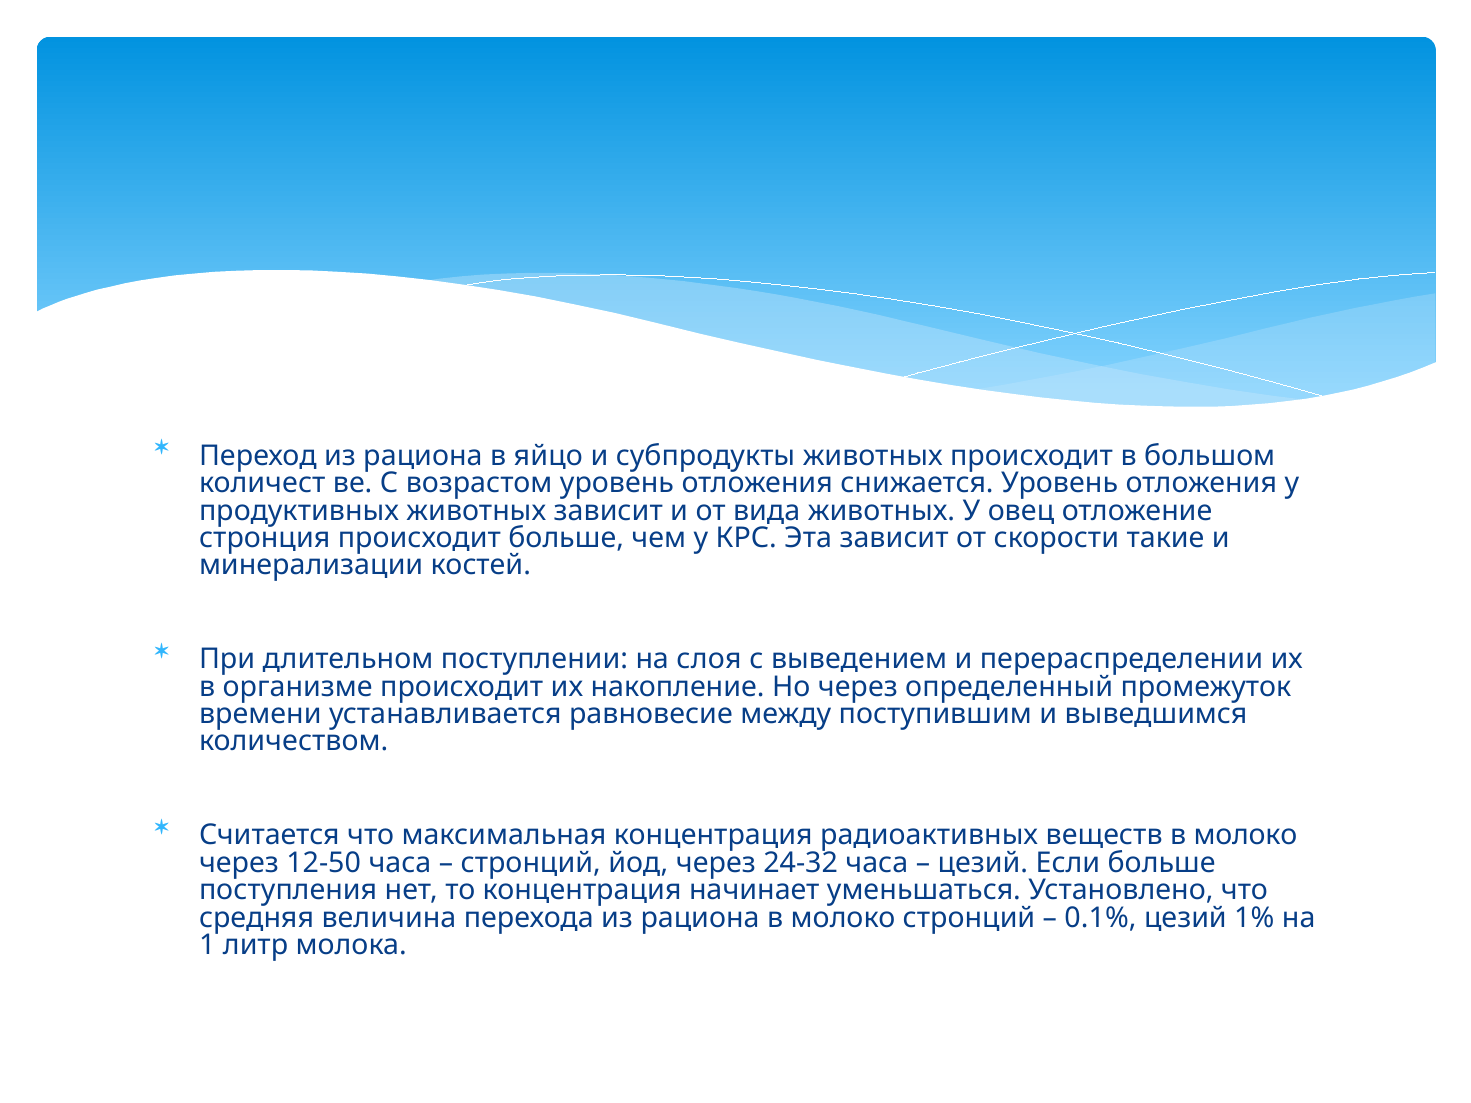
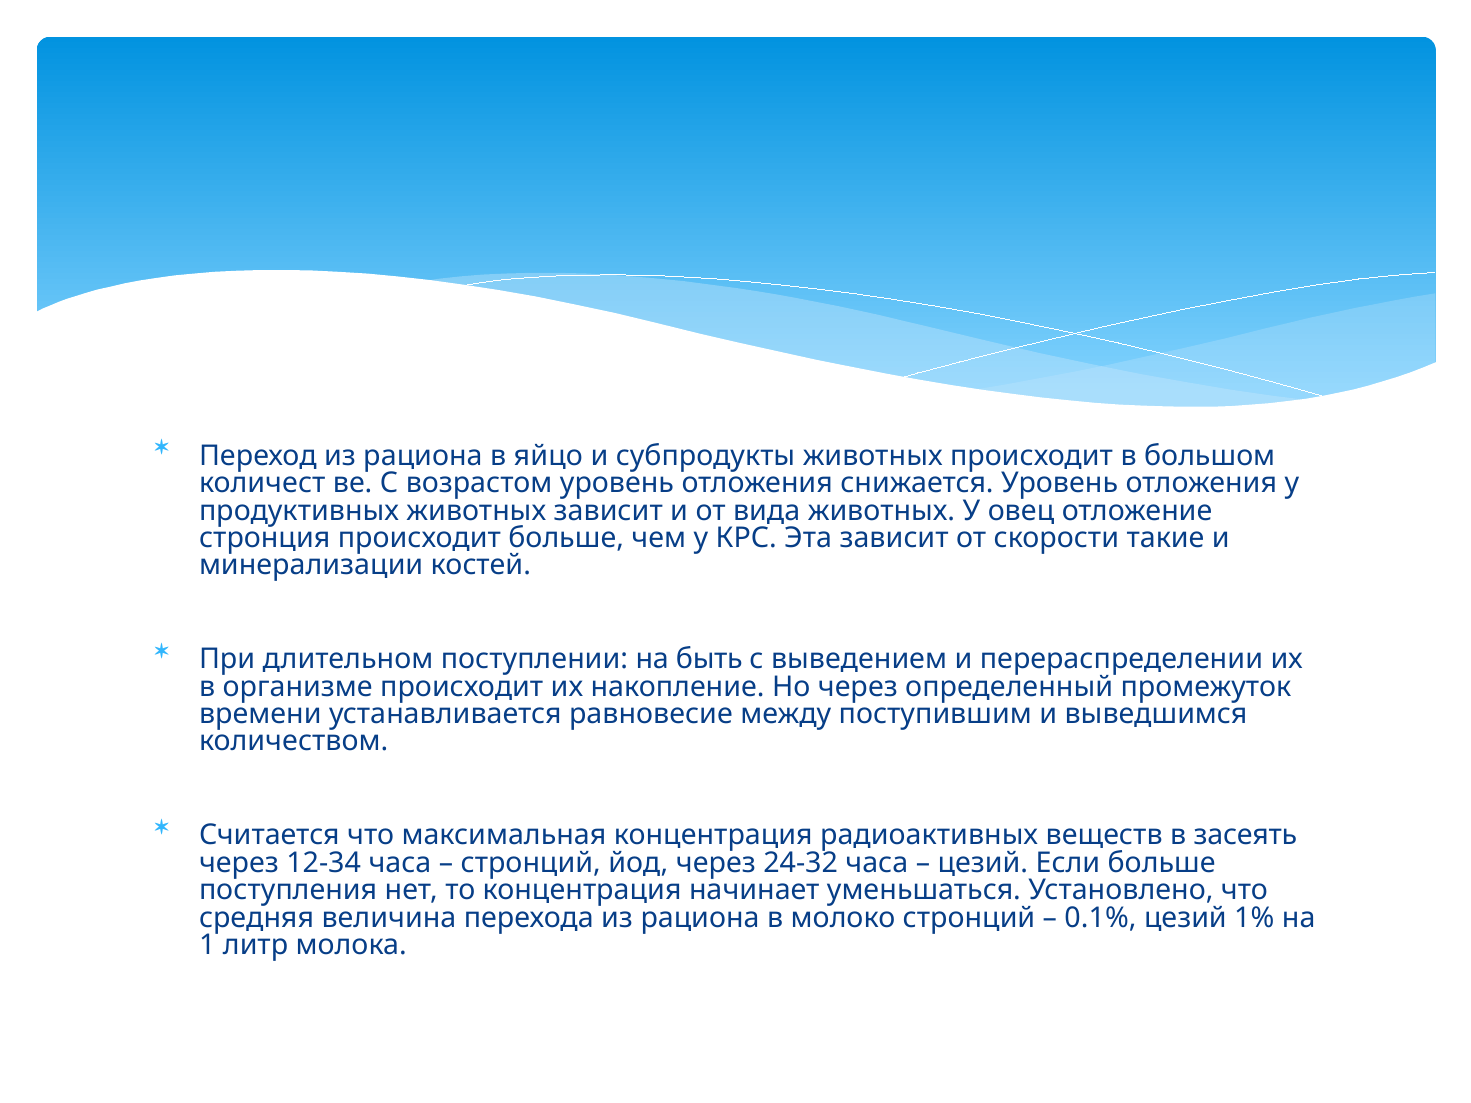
слоя: слоя -> быть (709, 659)
веществ в молоко: молоко -> засеять (1245, 835)
12-50: 12-50 -> 12-34 (324, 863)
